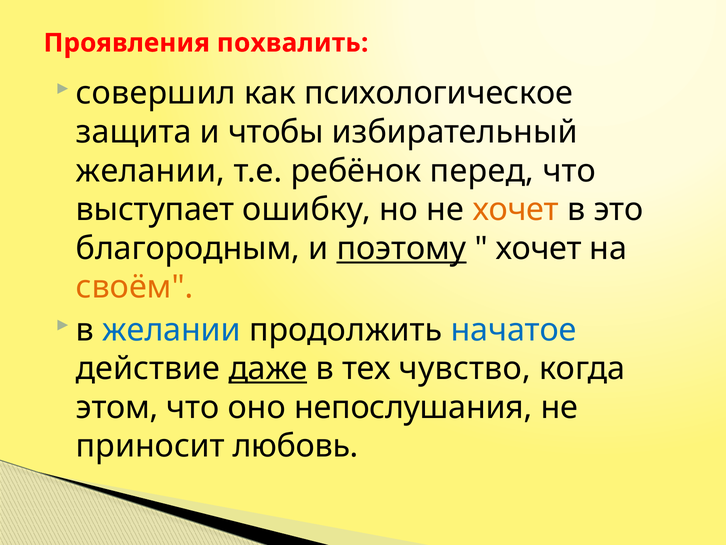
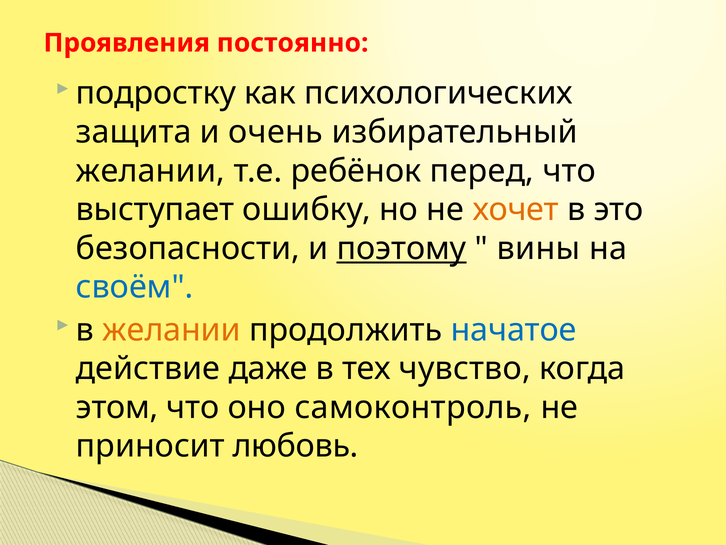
похвалить: похвалить -> постоянно (293, 43)
совершил: совершил -> подростку (156, 93)
психологическое: психологическое -> психологических (439, 93)
чтобы: чтобы -> очень (276, 132)
благородным: благородным -> безопасности (188, 248)
хочет: хочет -> вины (538, 248)
своём colour: orange -> blue (135, 287)
желании colour: blue -> orange (172, 330)
даже underline: present -> none (268, 368)
непослушания: непослушания -> самоконтроль (413, 407)
